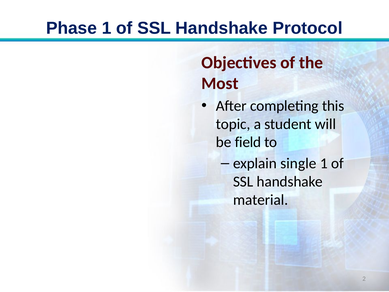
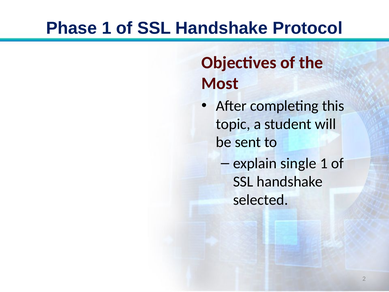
field: field -> sent (248, 142)
material: material -> selected (261, 200)
